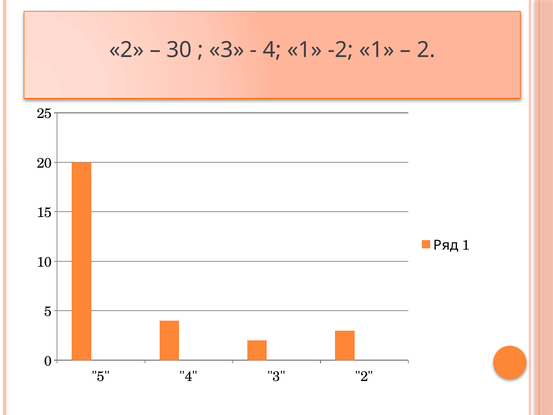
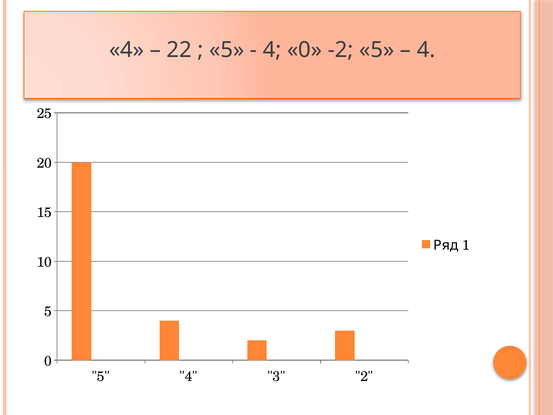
2: 2 -> 4 (127, 50)
30: 30 -> 22 (179, 50)
3: 3 -> 5 (227, 50)
4 1: 1 -> 0 (305, 50)
-2 1: 1 -> 5 (377, 50)
2: 2 -> 4 (426, 50)
